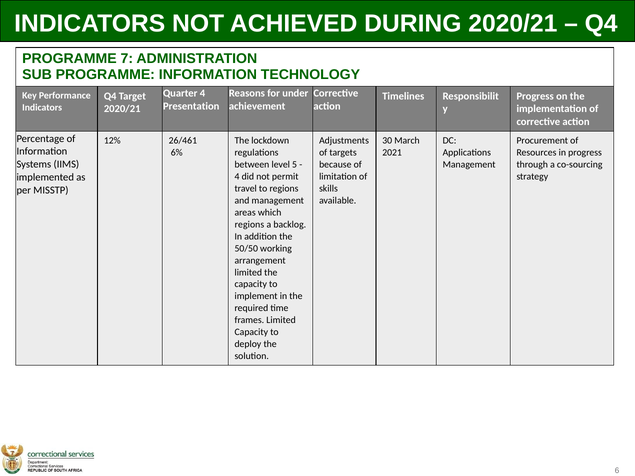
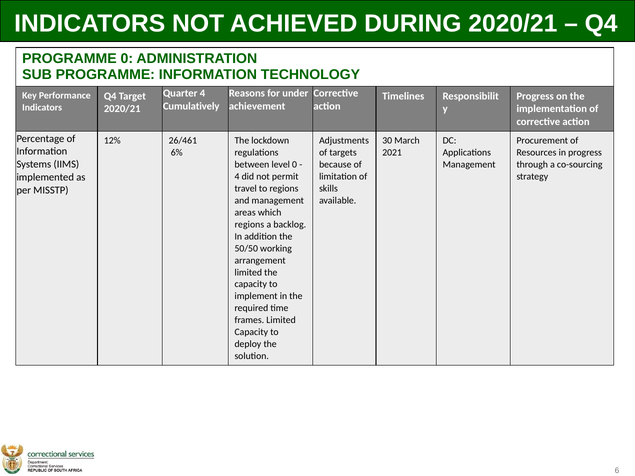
PROGRAMME 7: 7 -> 0 (127, 59)
Presentation: Presentation -> Cumulatively (191, 106)
level 5: 5 -> 0 (295, 165)
